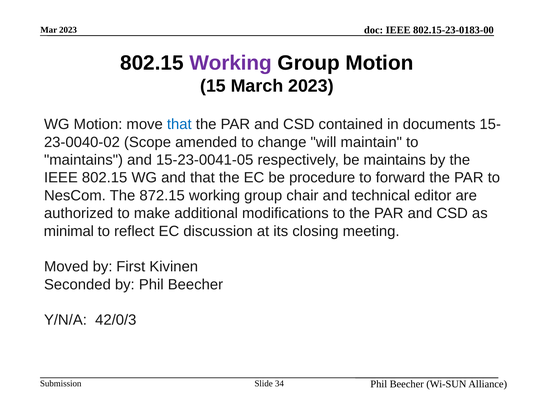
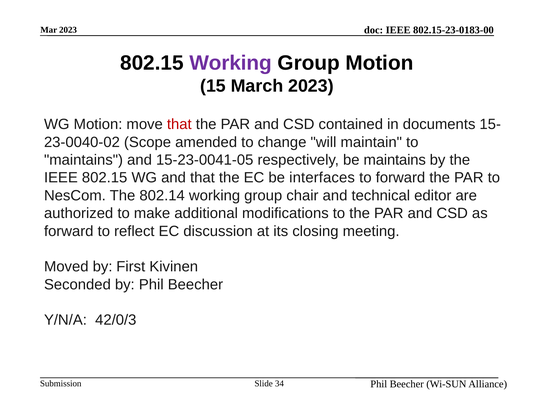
that colour: blue -> red (179, 125)
procedure: procedure -> interfaces (322, 178)
872.15: 872.15 -> 802.14 (162, 196)
minimal: minimal -> forward (69, 231)
